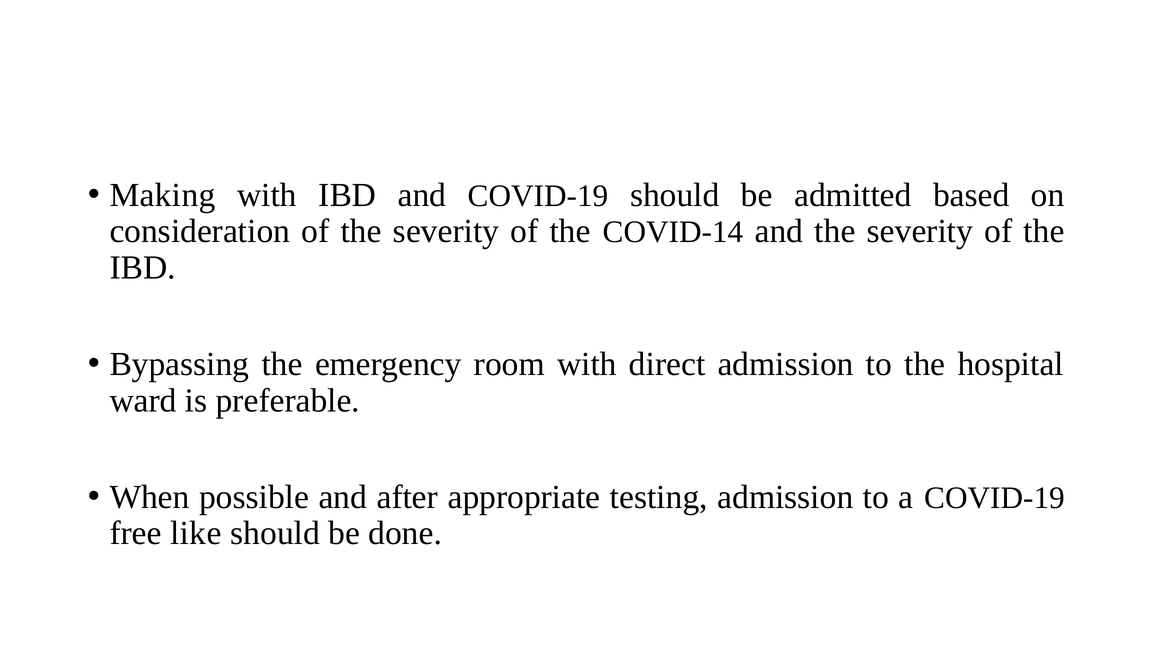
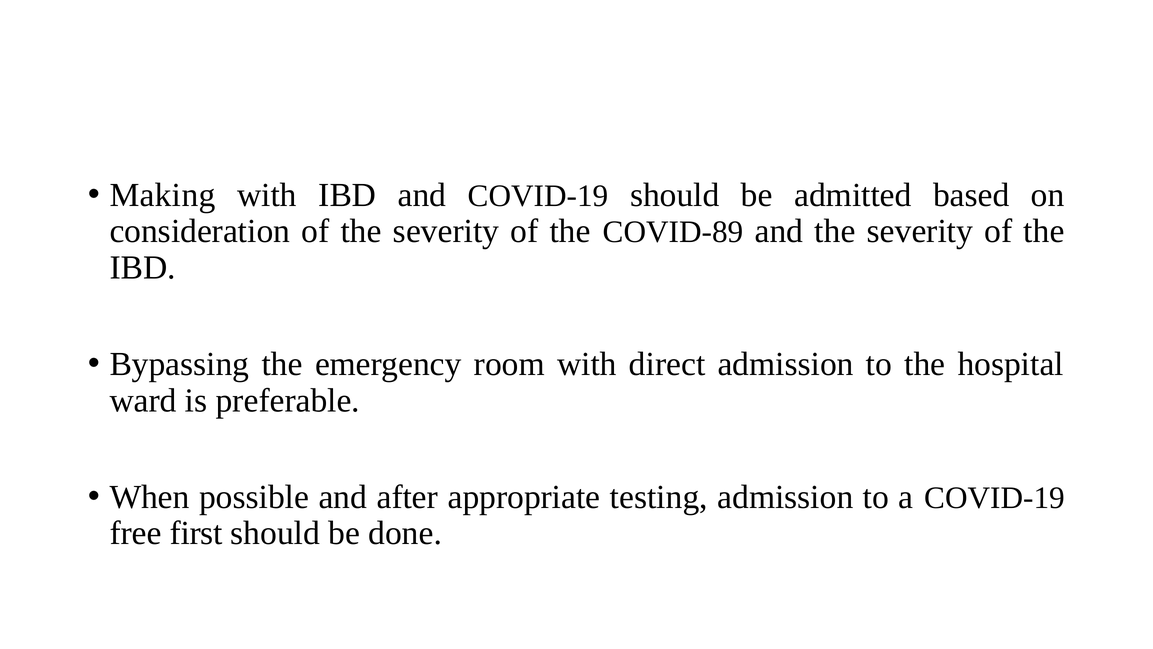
COVID-14: COVID-14 -> COVID-89 (673, 232)
like: like -> first (196, 533)
